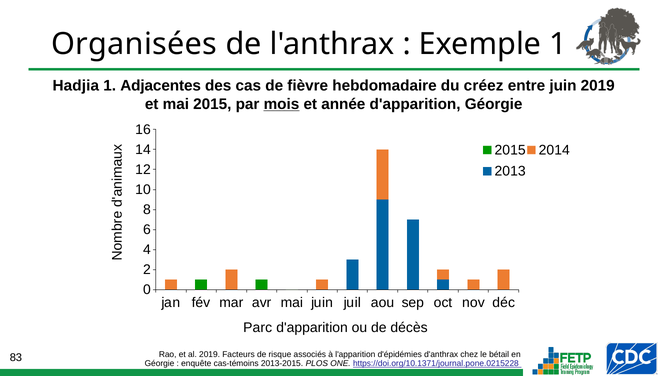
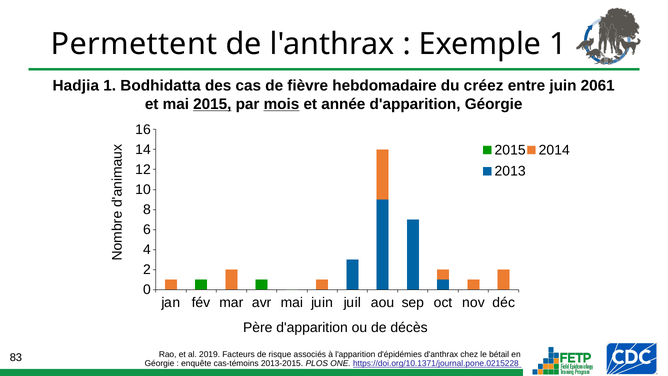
Organisées: Organisées -> Permettent (134, 44)
Adjacentes: Adjacentes -> Bodhidatta (161, 86)
juin 2019: 2019 -> 2061 (598, 86)
2015 underline: none -> present (212, 104)
Parc: Parc -> Père (258, 327)
